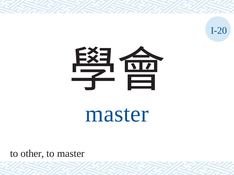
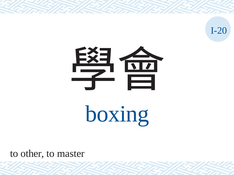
master: master -> boxing (117, 114)
